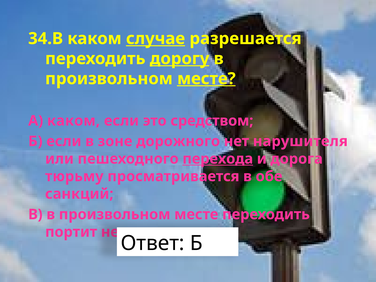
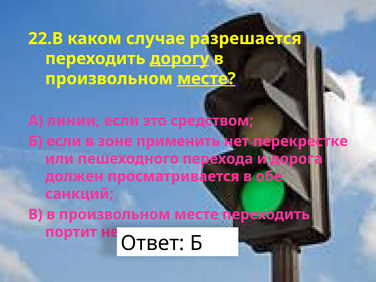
34.В: 34.В -> 22.В (46, 39)
случае underline: present -> none (156, 39)
А каком: каком -> линии (73, 121)
дорожного: дорожного -> применить (178, 141)
нарушителя: нарушителя -> перекрестке (300, 141)
перехода underline: present -> none (218, 159)
тюрьму: тюрьму -> должен (74, 176)
